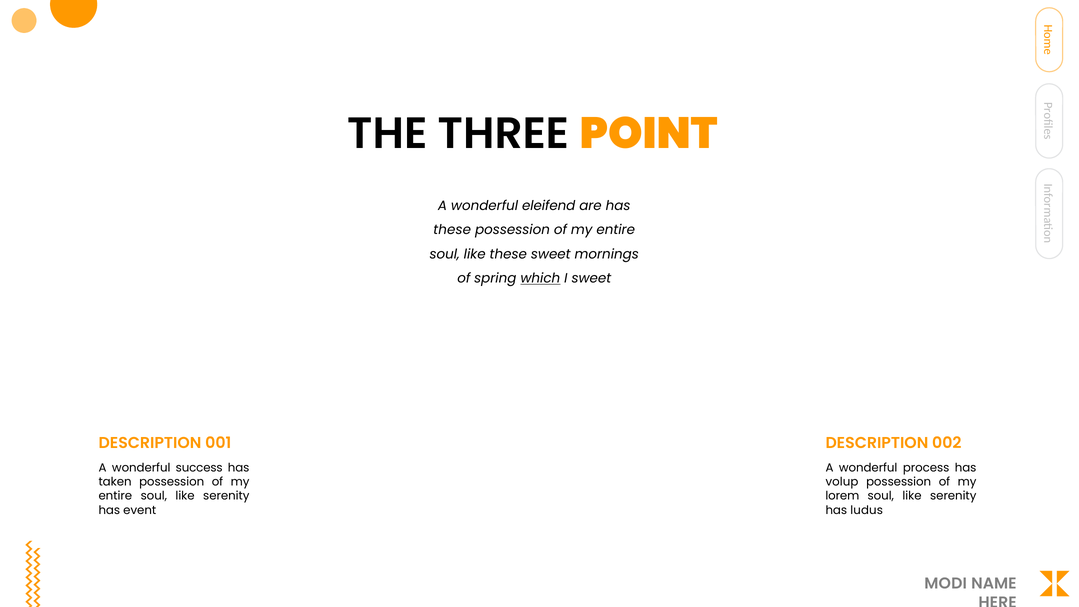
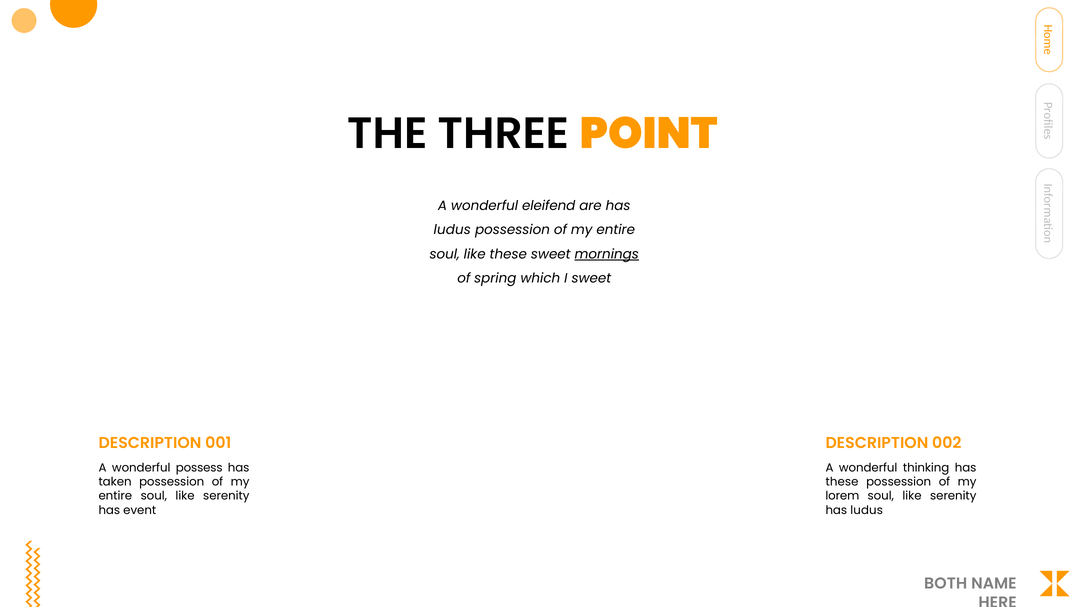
these: these -> ludus (452, 230)
mornings underline: none -> present (607, 254)
which underline: present -> none (540, 279)
success: success -> possess (199, 468)
process: process -> thinking (926, 468)
volup: volup -> these (842, 482)
MODI: MODI -> BOTH (946, 583)
